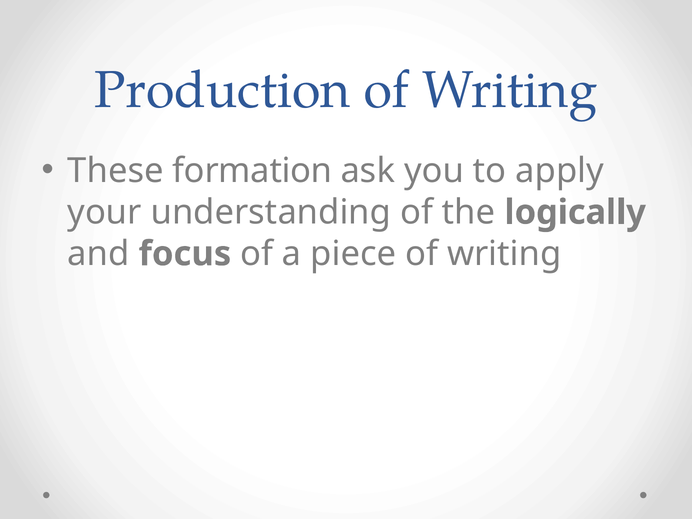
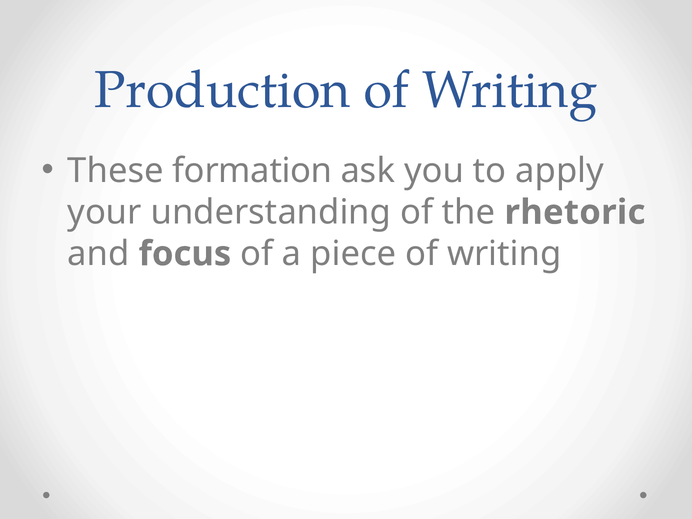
logically: logically -> rhetoric (575, 212)
